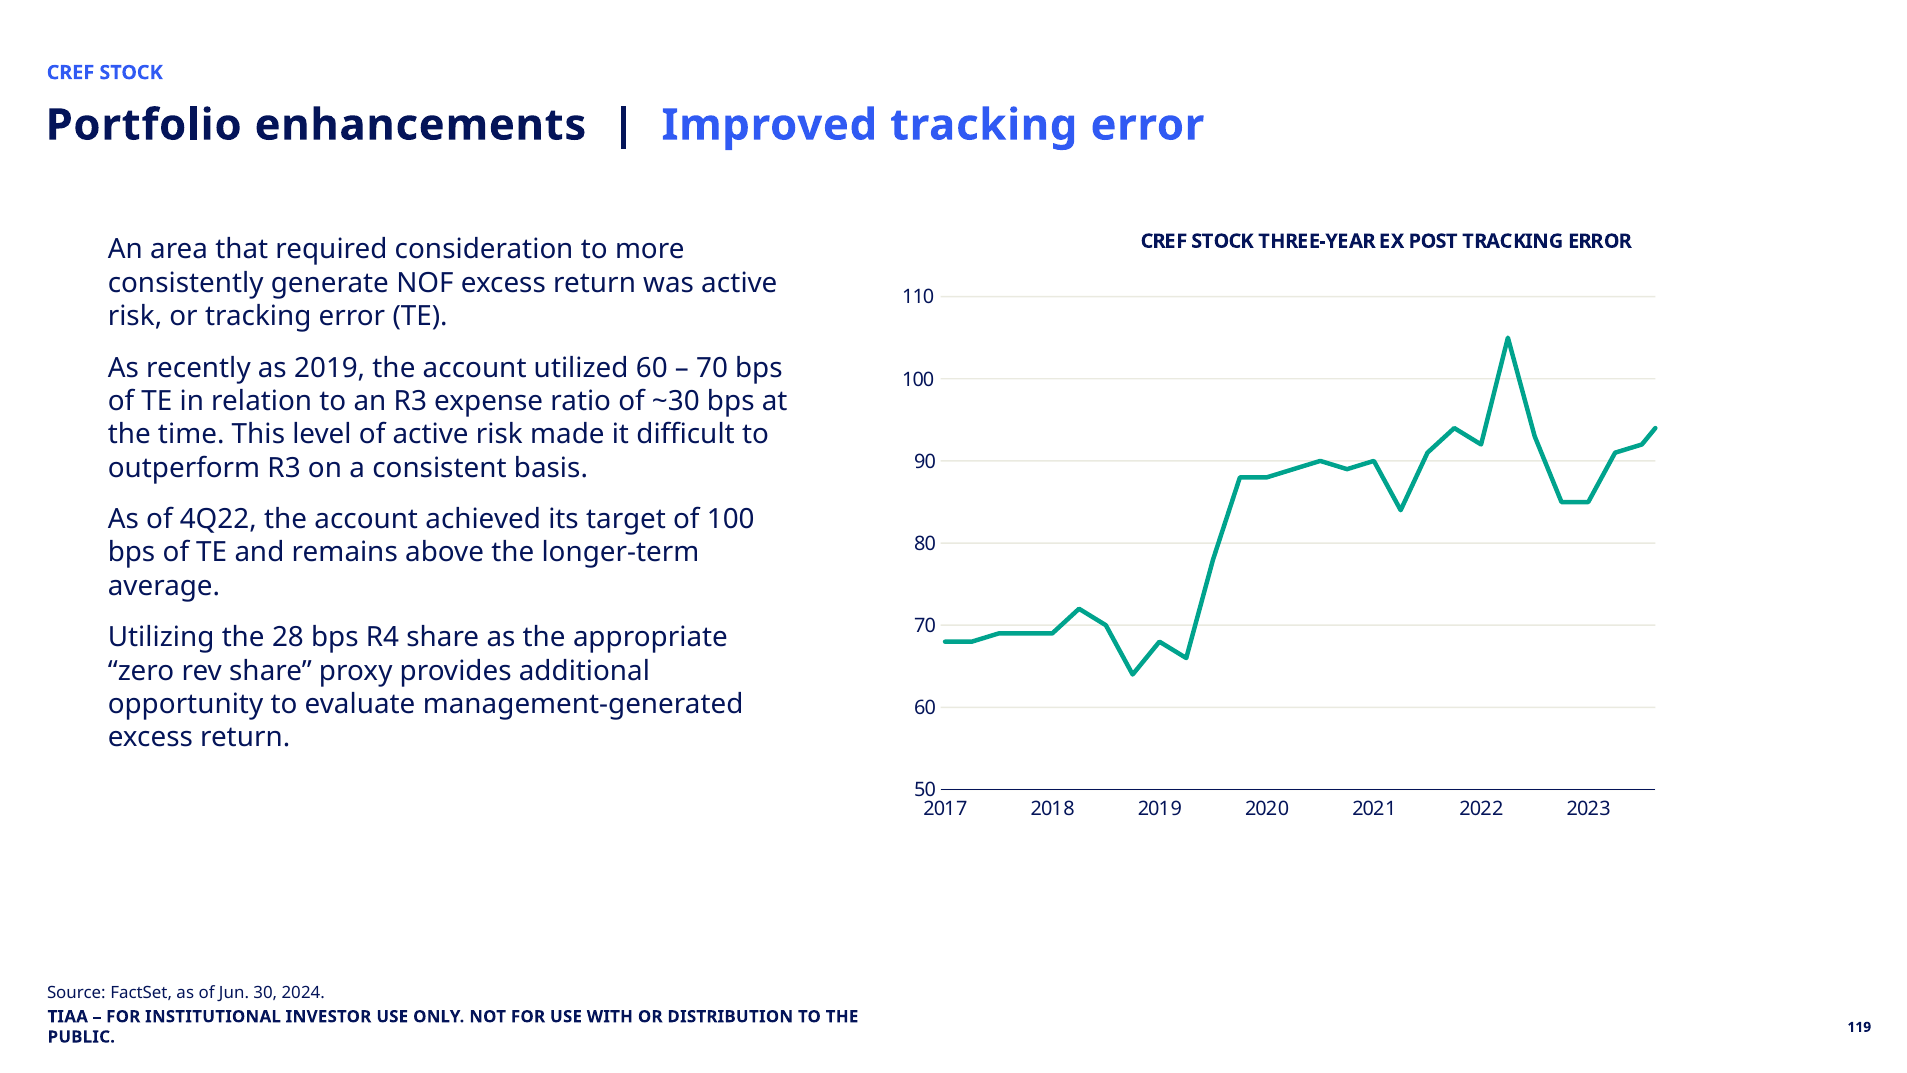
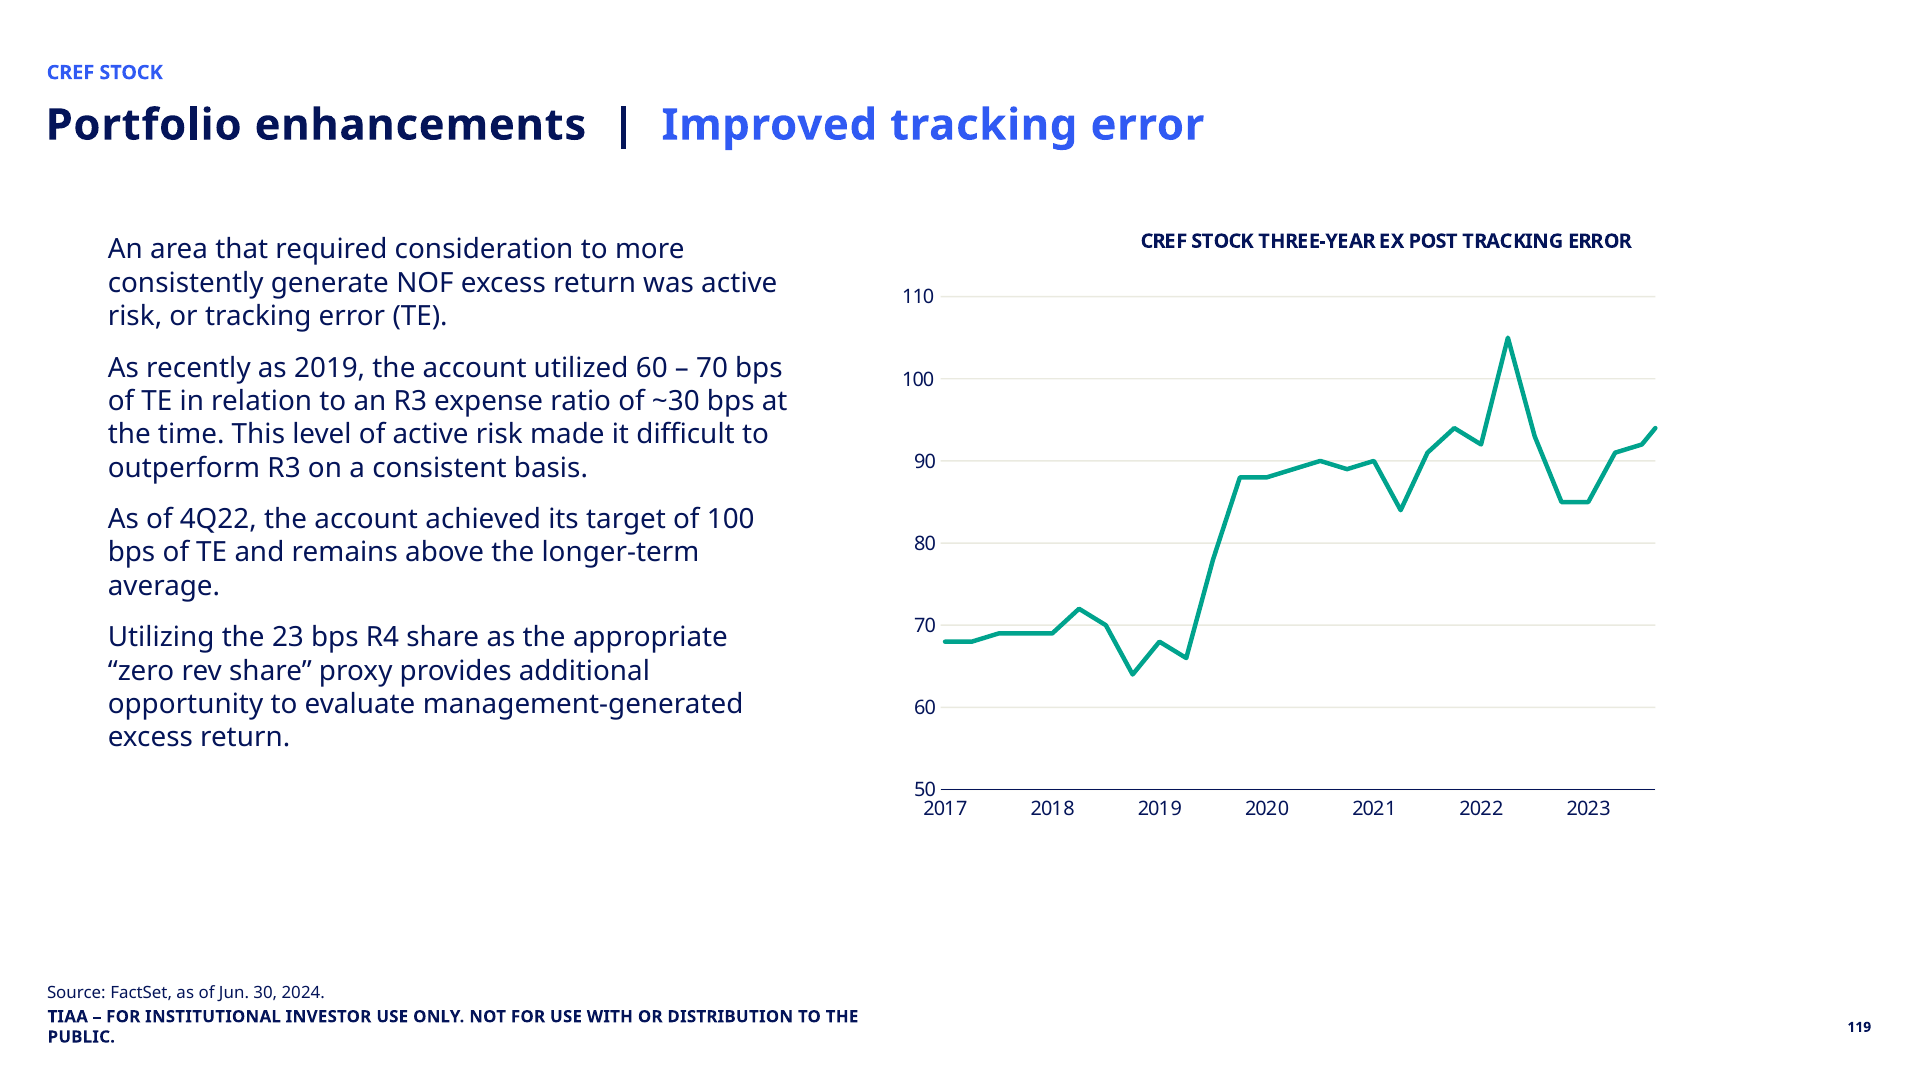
28: 28 -> 23 (288, 637)
